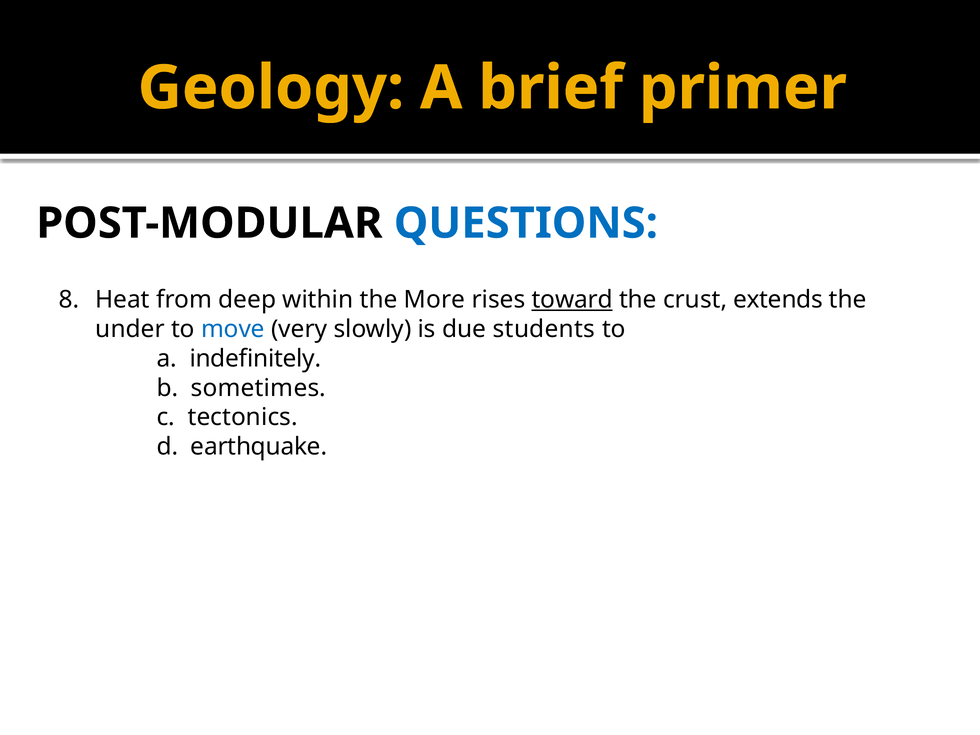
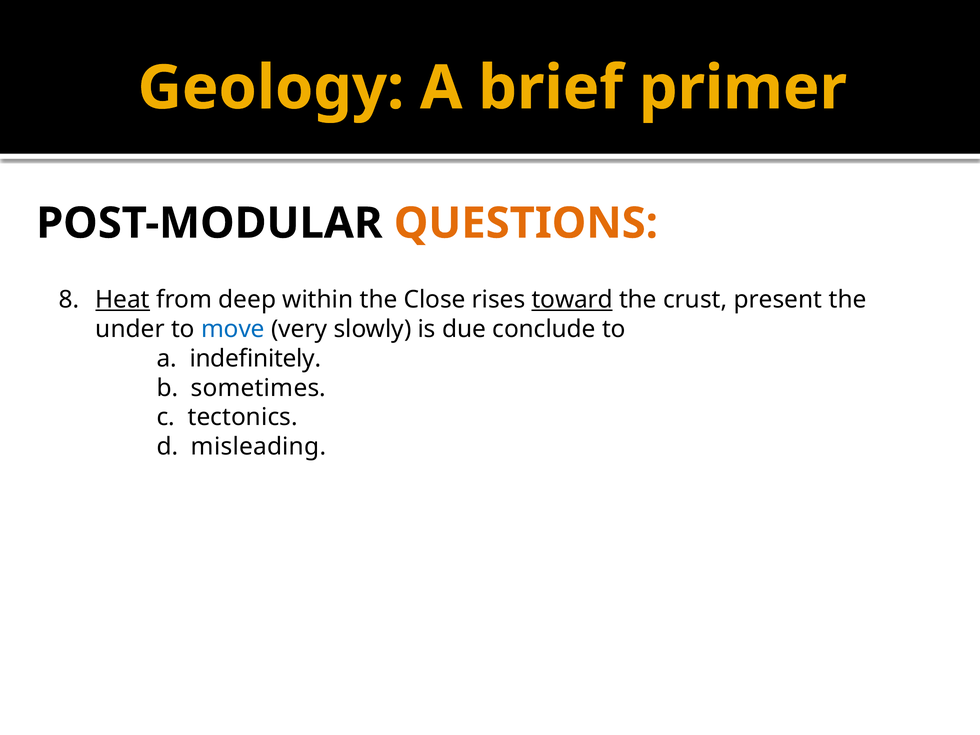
QUESTIONS colour: blue -> orange (526, 223)
Heat underline: none -> present (123, 300)
More: More -> Close (435, 300)
extends: extends -> present (778, 300)
students: students -> conclude (544, 329)
earthquake: earthquake -> misleading (259, 447)
